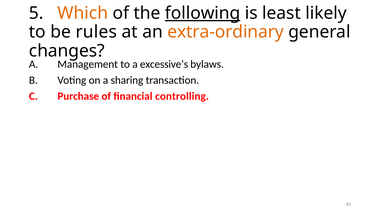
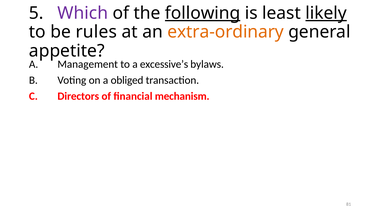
Which colour: orange -> purple (83, 13)
likely underline: none -> present (326, 13)
changes: changes -> appetite (67, 51)
sharing: sharing -> obliged (127, 80)
Purchase: Purchase -> Directors (78, 96)
controlling: controlling -> mechanism (182, 96)
